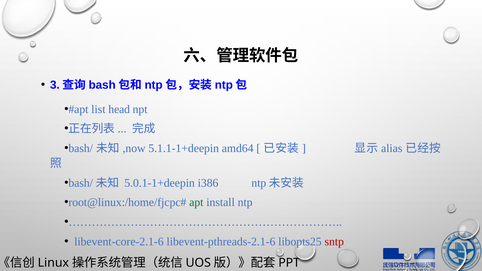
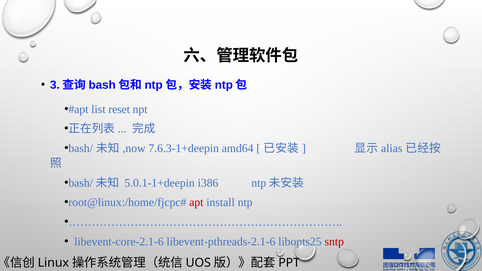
head: head -> reset (119, 109)
5.1.1-1+deepin: 5.1.1-1+deepin -> 7.6.3-1+deepin (184, 148)
apt colour: green -> red (196, 203)
